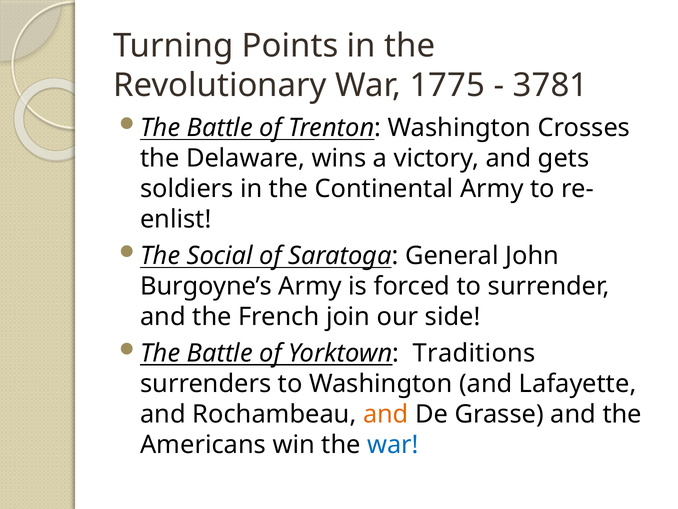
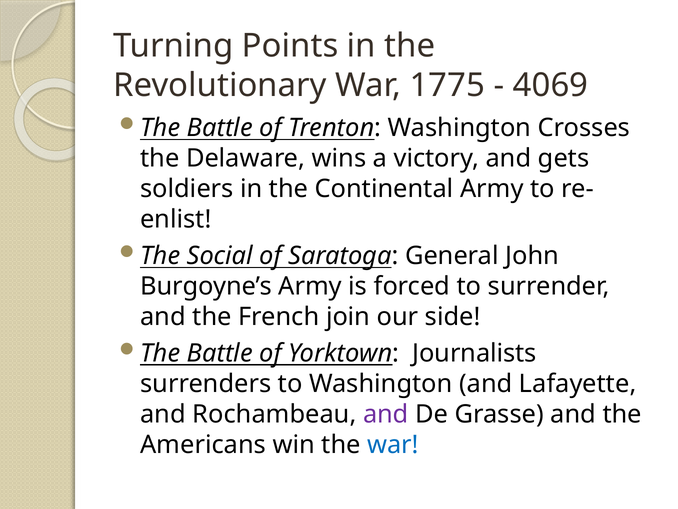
3781: 3781 -> 4069 (551, 85)
Traditions: Traditions -> Journalists (474, 353)
and colour: orange -> purple (386, 414)
